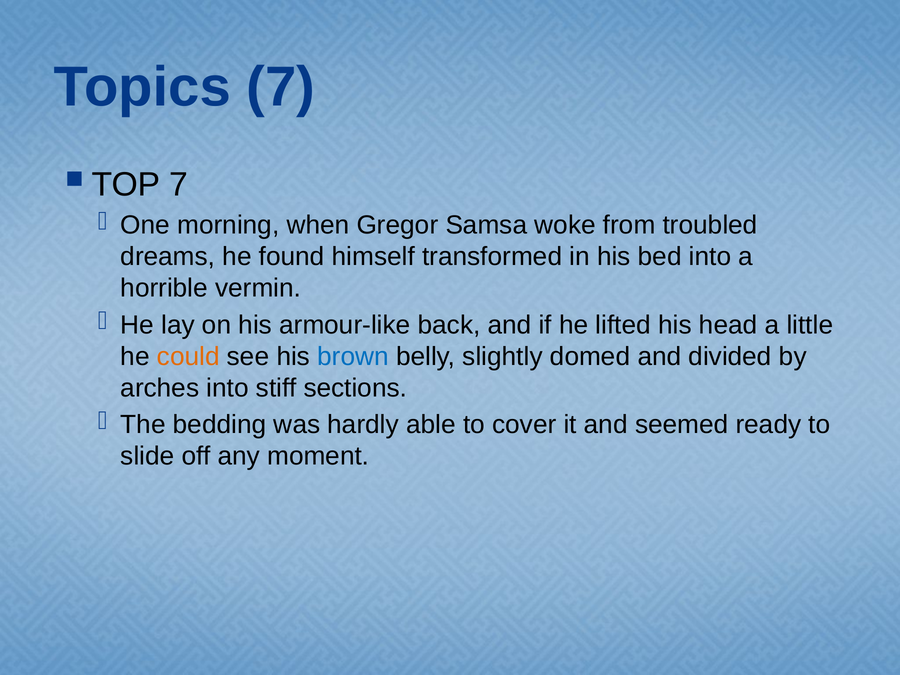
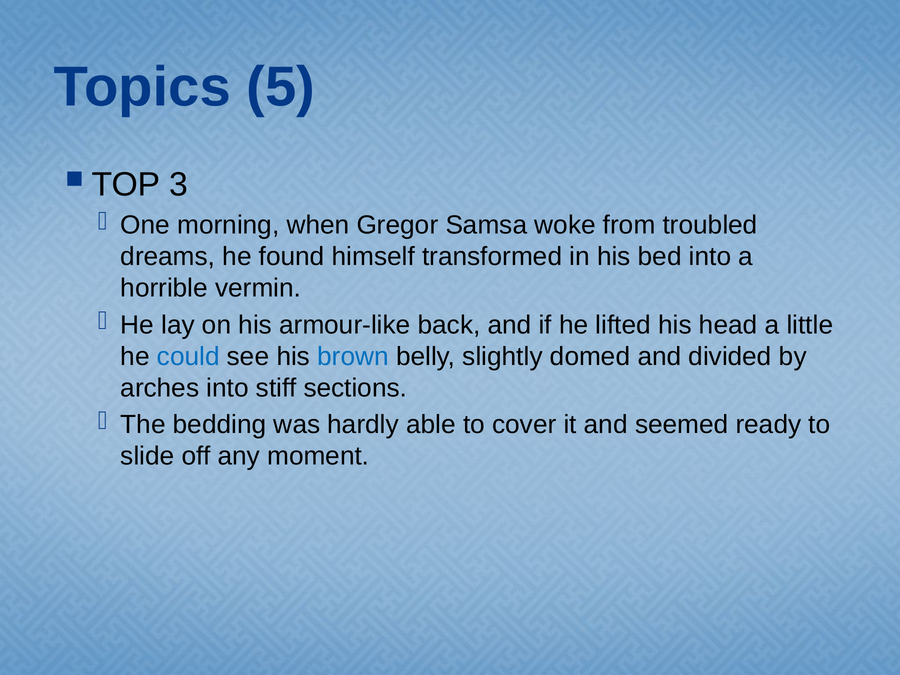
Topics 7: 7 -> 5 (281, 87)
TOP 7: 7 -> 3 (178, 185)
could colour: orange -> blue (188, 357)
